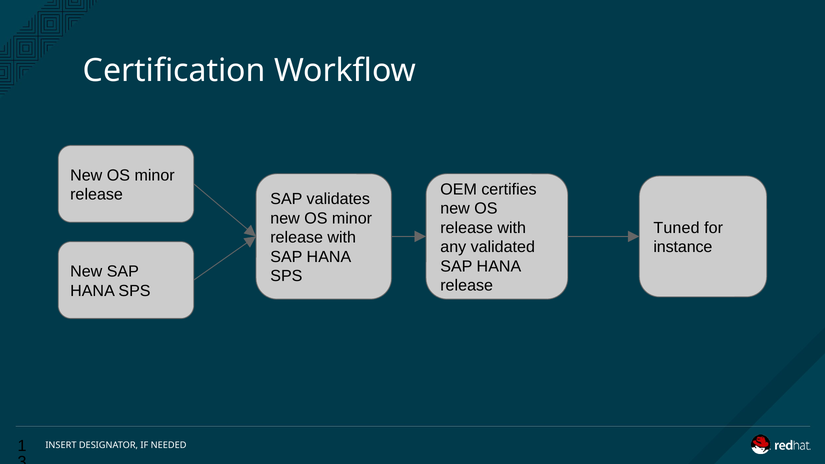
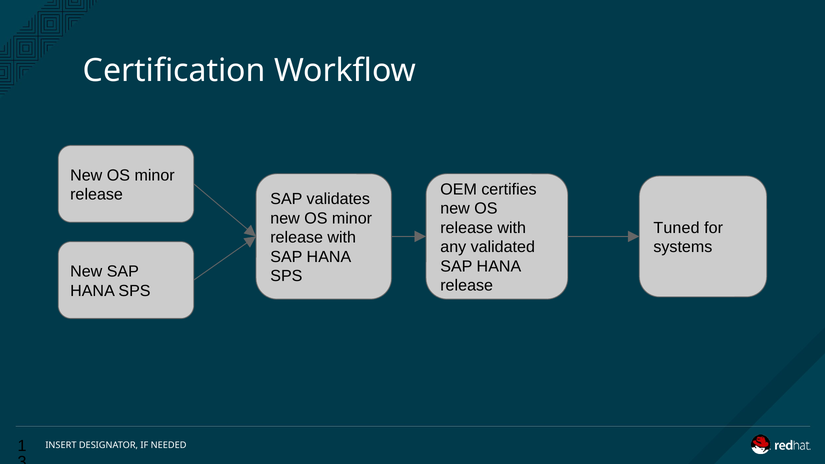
instance: instance -> systems (683, 247)
